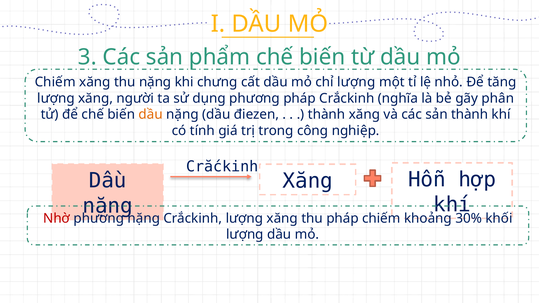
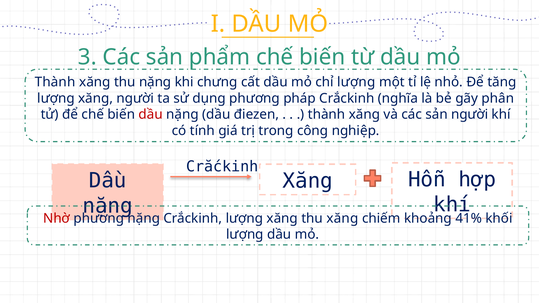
Chiếm: Chiếm -> Thành (55, 82)
dầu colour: orange -> red (151, 115)
sản thành: thành -> người (470, 115)
thu pháp: pháp -> xăng (342, 218)
30%: 30% -> 41% (469, 218)
